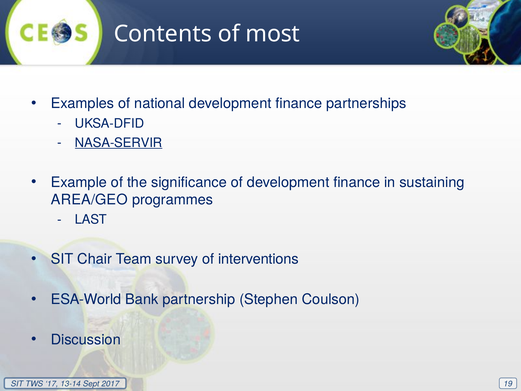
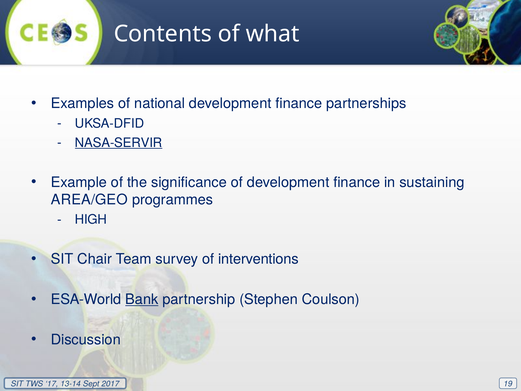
most: most -> what (273, 34)
LAST: LAST -> HIGH (91, 220)
Bank underline: none -> present (142, 299)
